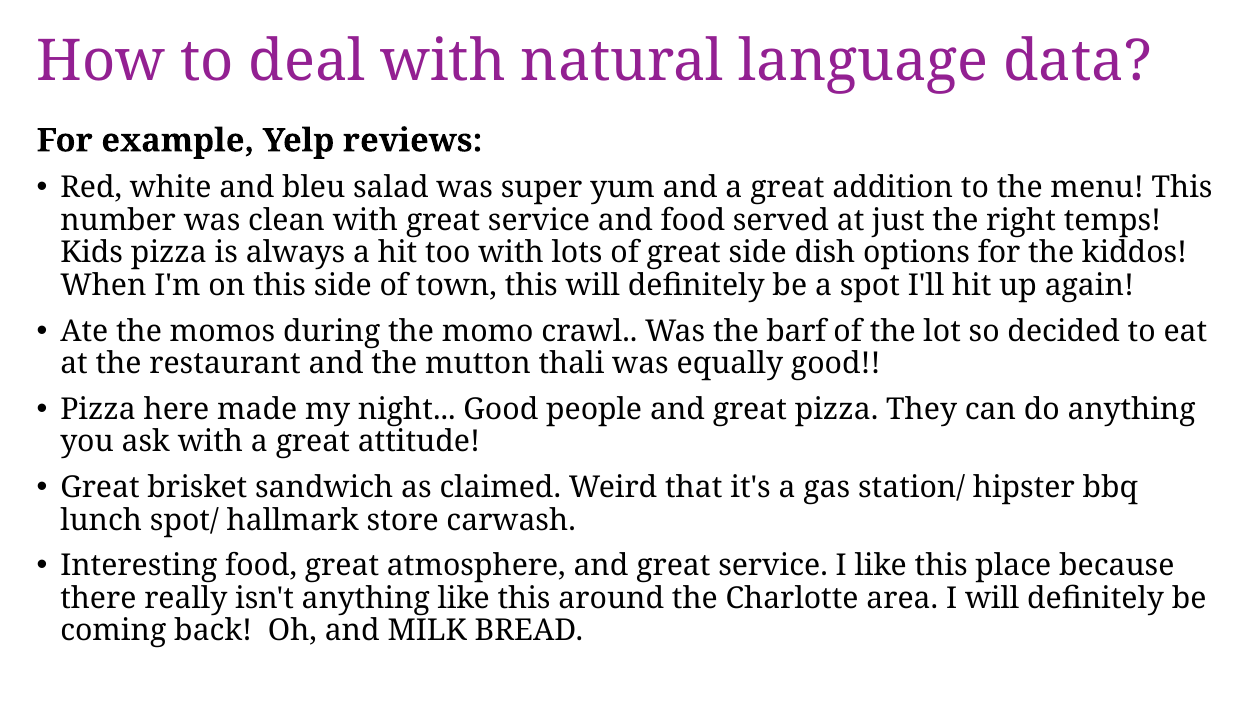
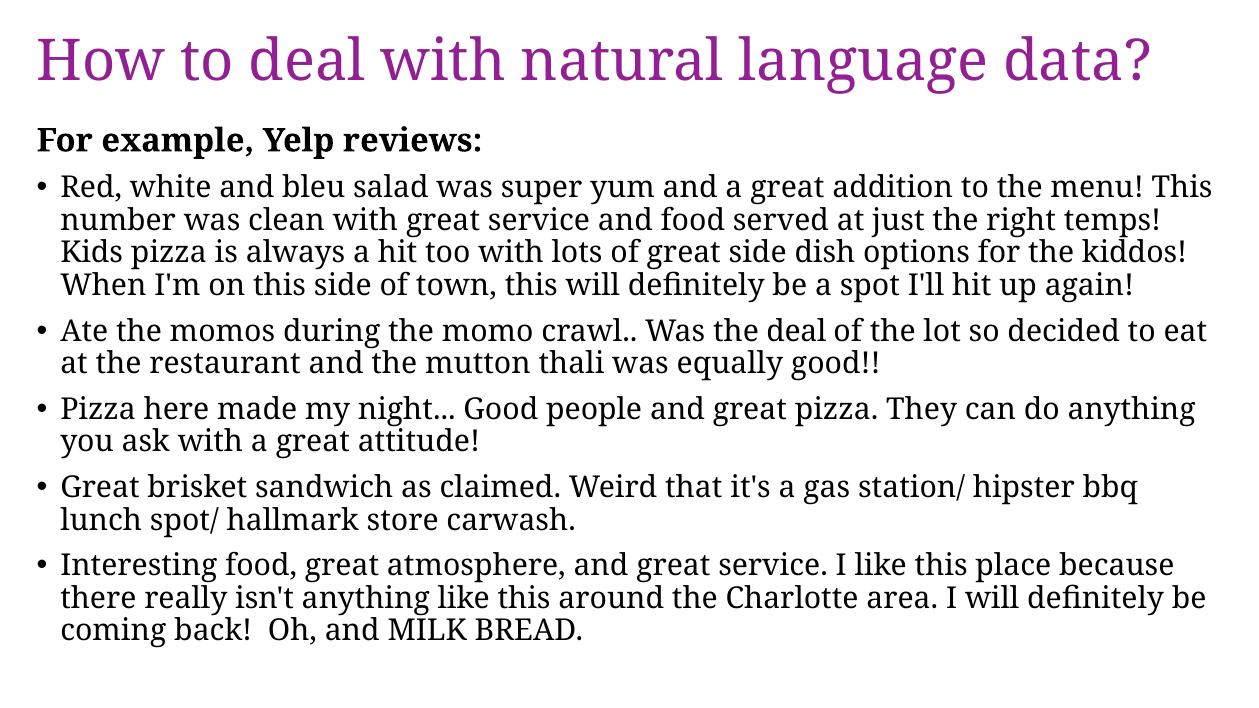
the barf: barf -> deal (796, 331)
